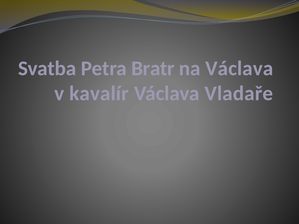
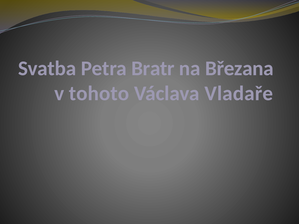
na Václava: Václava -> Březana (239, 68)
kavalír: kavalír -> tohoto (99, 94)
